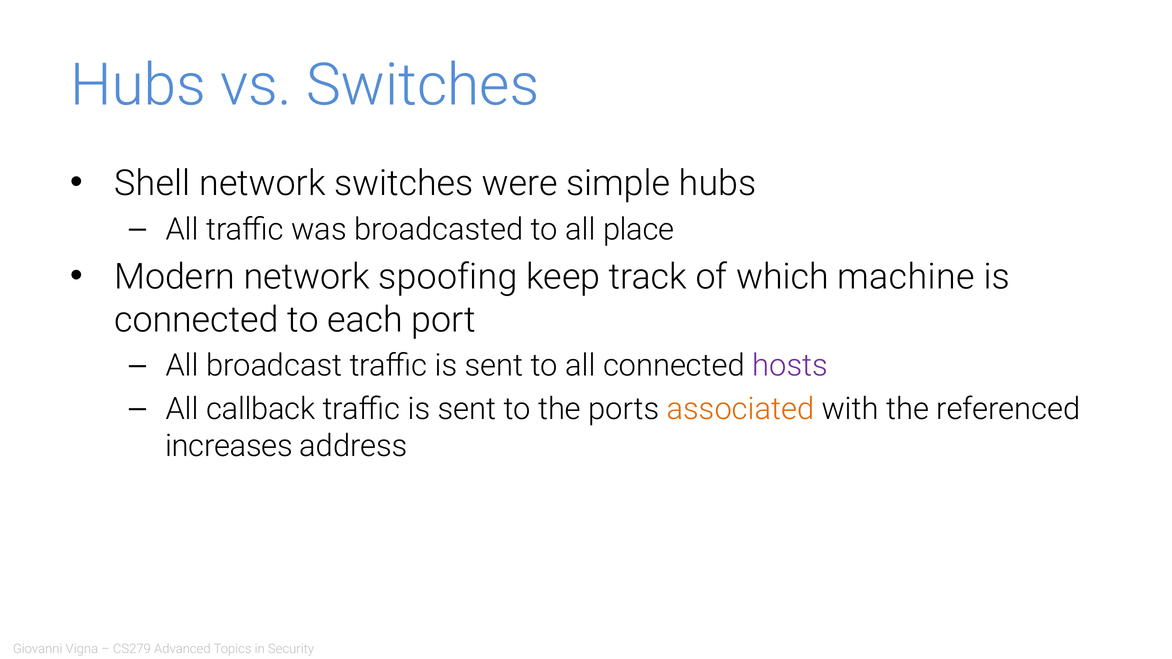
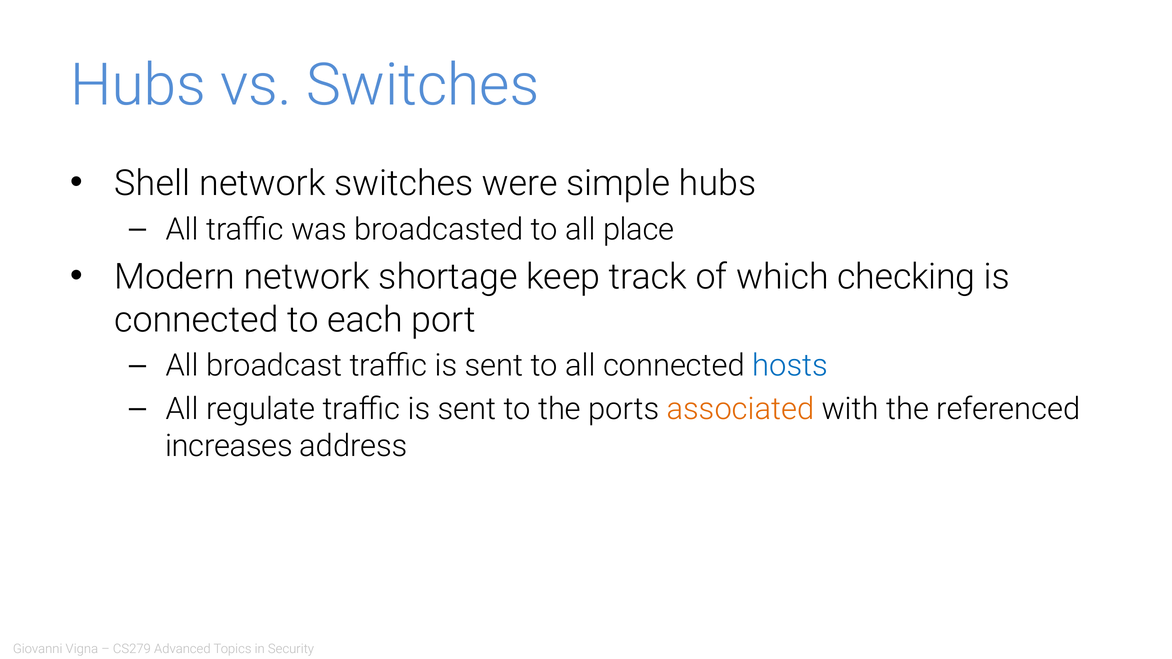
spoofing: spoofing -> shortage (448, 277)
machine: machine -> checking (906, 277)
hosts colour: purple -> blue (790, 366)
callback: callback -> regulate (261, 409)
